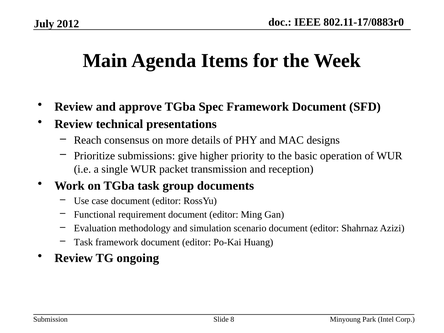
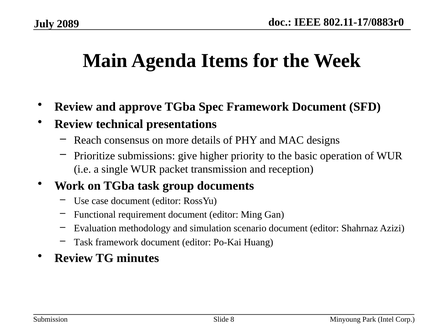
2012: 2012 -> 2089 (68, 24)
ongoing: ongoing -> minutes (138, 258)
